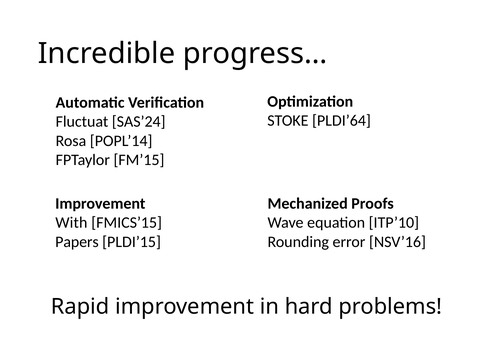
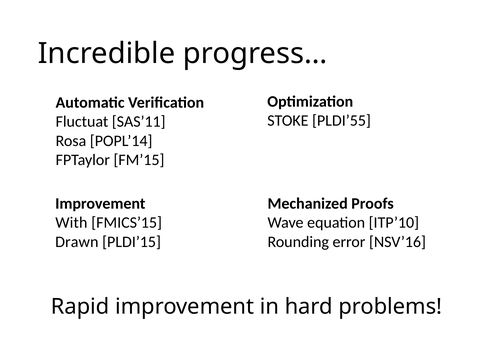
PLDI’64: PLDI’64 -> PLDI’55 (341, 121)
SAS’24: SAS’24 -> SAS’11 (139, 122)
Papers: Papers -> Drawn (77, 242)
